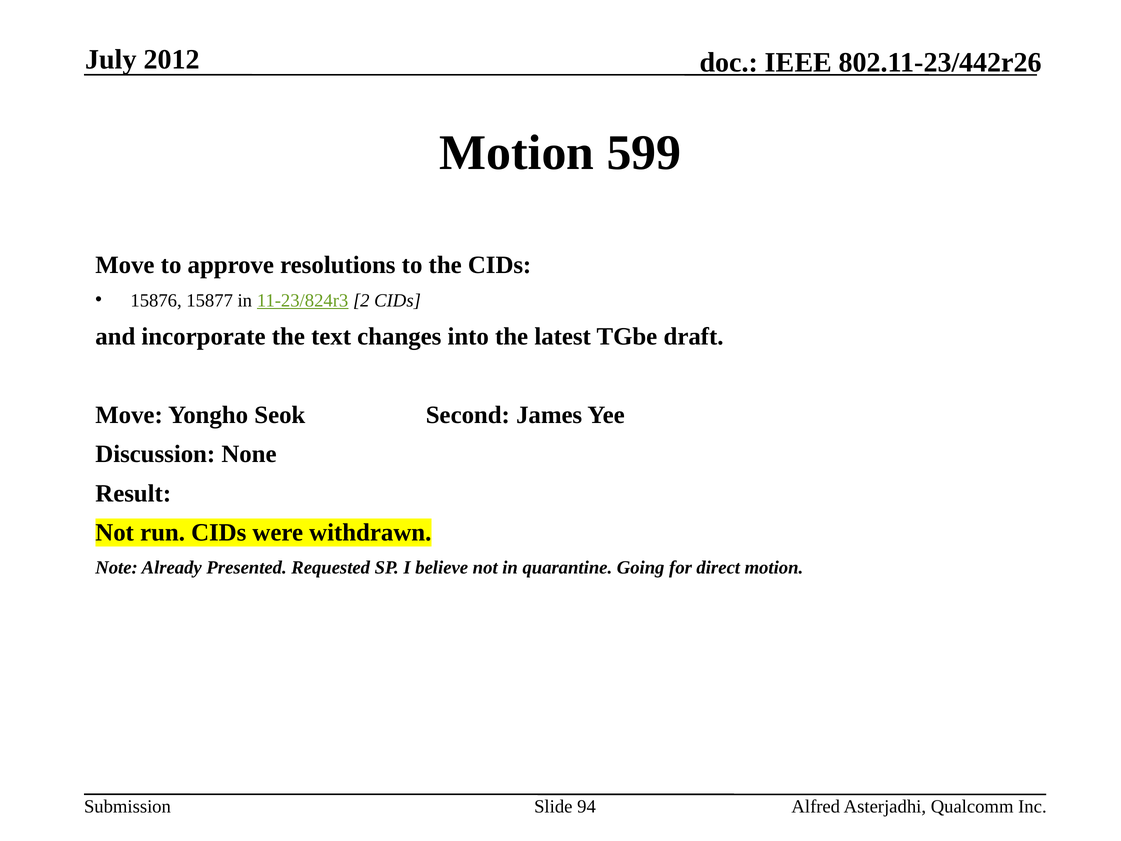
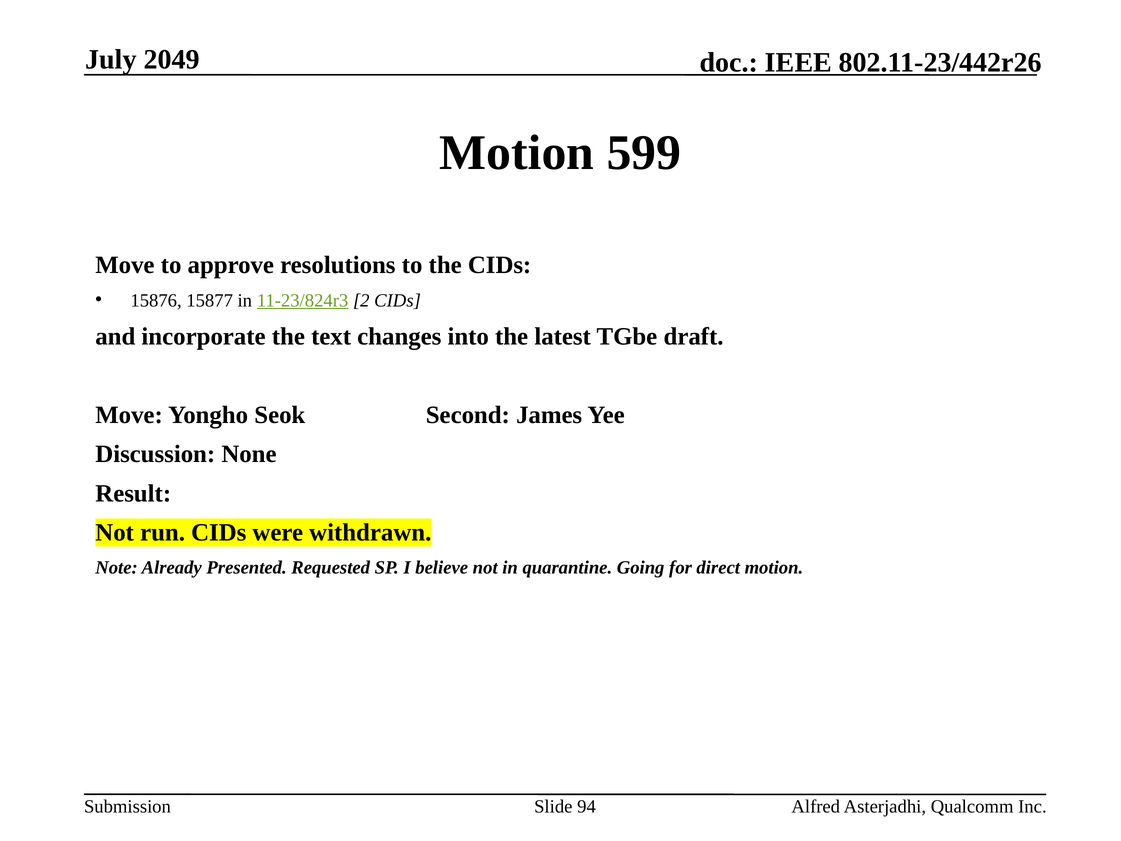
2012: 2012 -> 2049 (172, 59)
